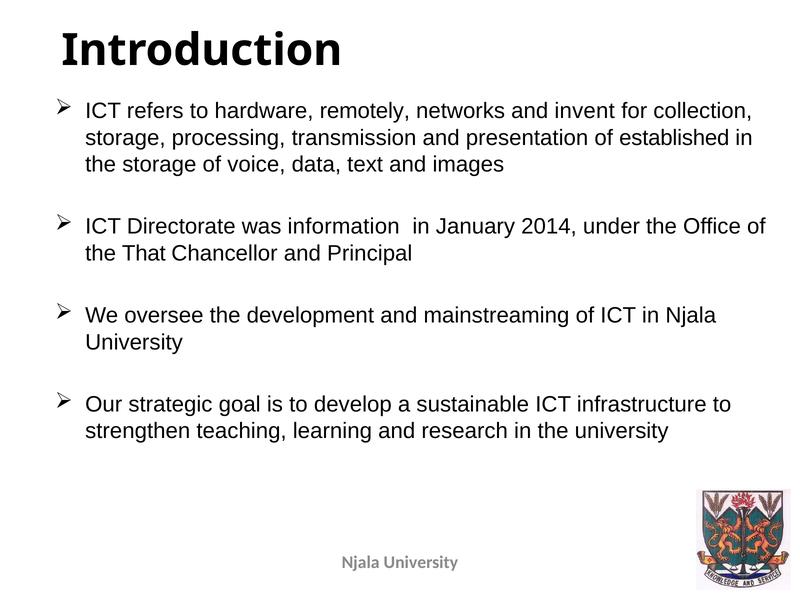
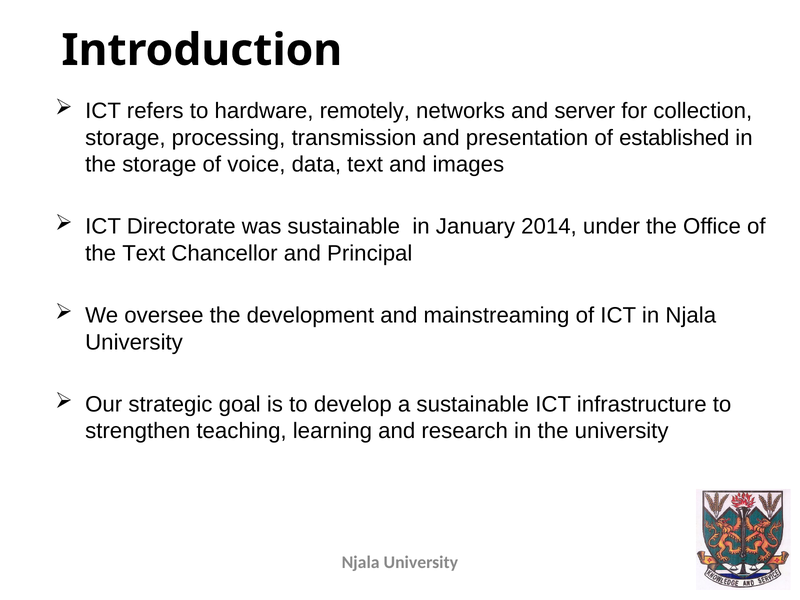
invent: invent -> server (585, 111)
was information: information -> sustainable (344, 227)
the That: That -> Text (144, 253)
